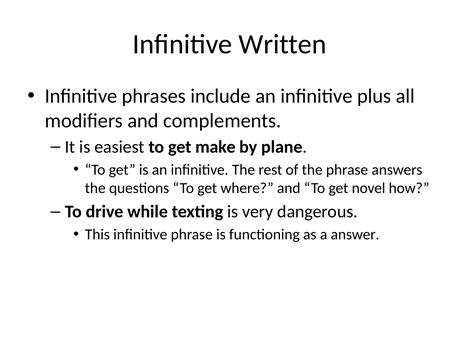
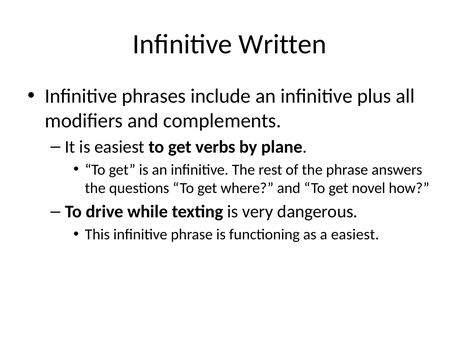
make: make -> verbs (215, 147)
a answer: answer -> easiest (355, 235)
